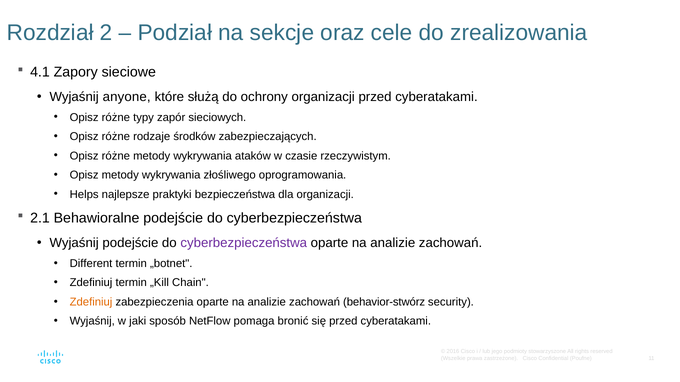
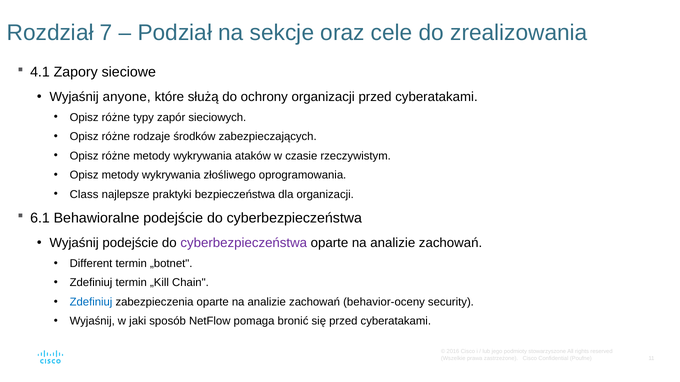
2: 2 -> 7 (106, 33)
Helps: Helps -> Class (84, 195)
2.1: 2.1 -> 6.1 (40, 219)
Zdefiniuj colour: orange -> blue (91, 302)
behavior-stwórz: behavior-stwórz -> behavior-oceny (384, 302)
